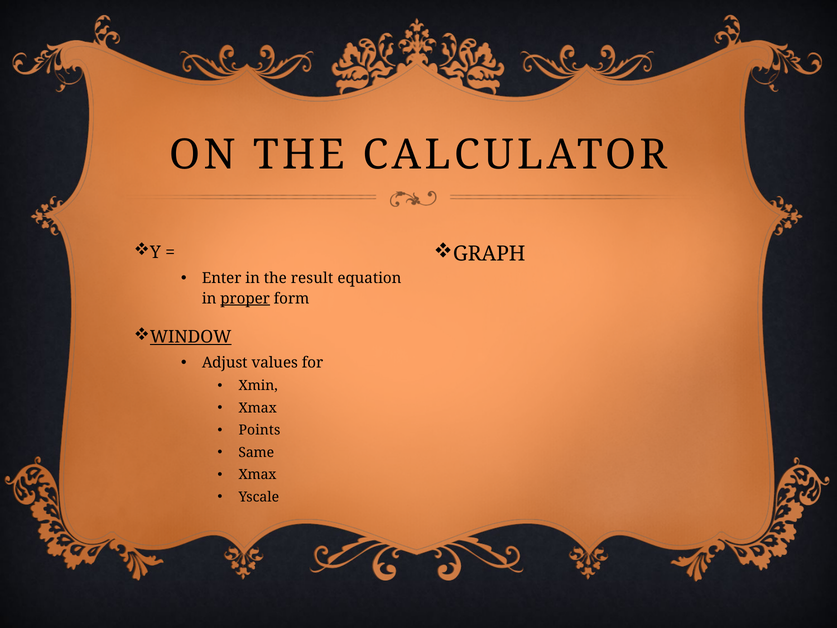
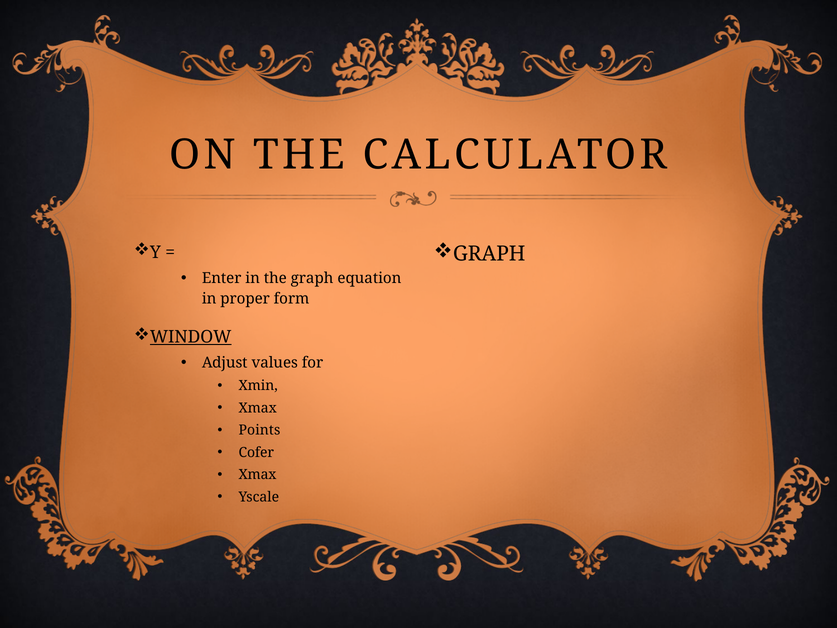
the result: result -> graph (312, 278)
proper underline: present -> none (245, 298)
Same: Same -> Cofer (256, 452)
